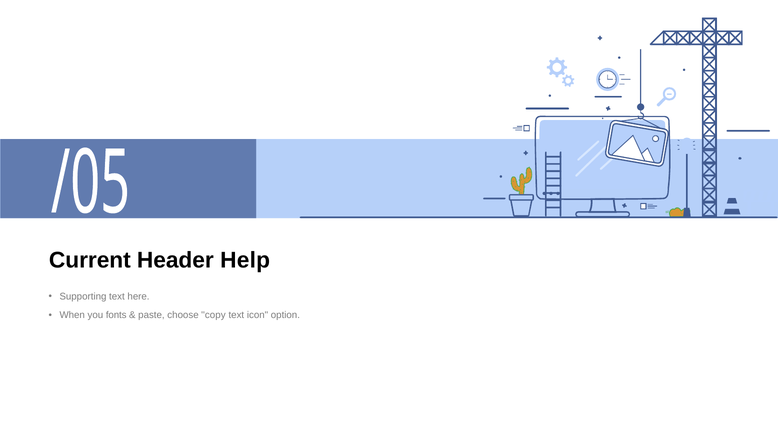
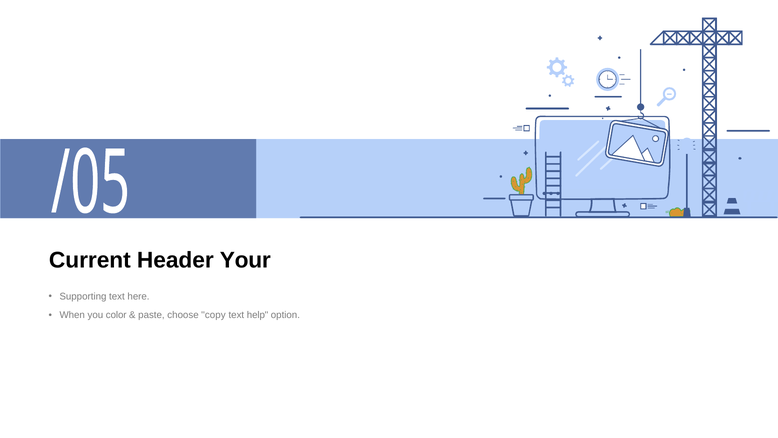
Help: Help -> Your (245, 260)
fonts: fonts -> color (116, 315)
icon: icon -> help (258, 315)
